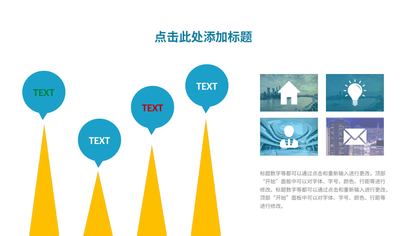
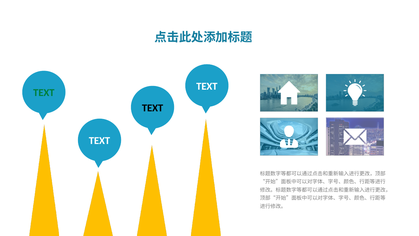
TEXT colour: red -> black (153, 108)
